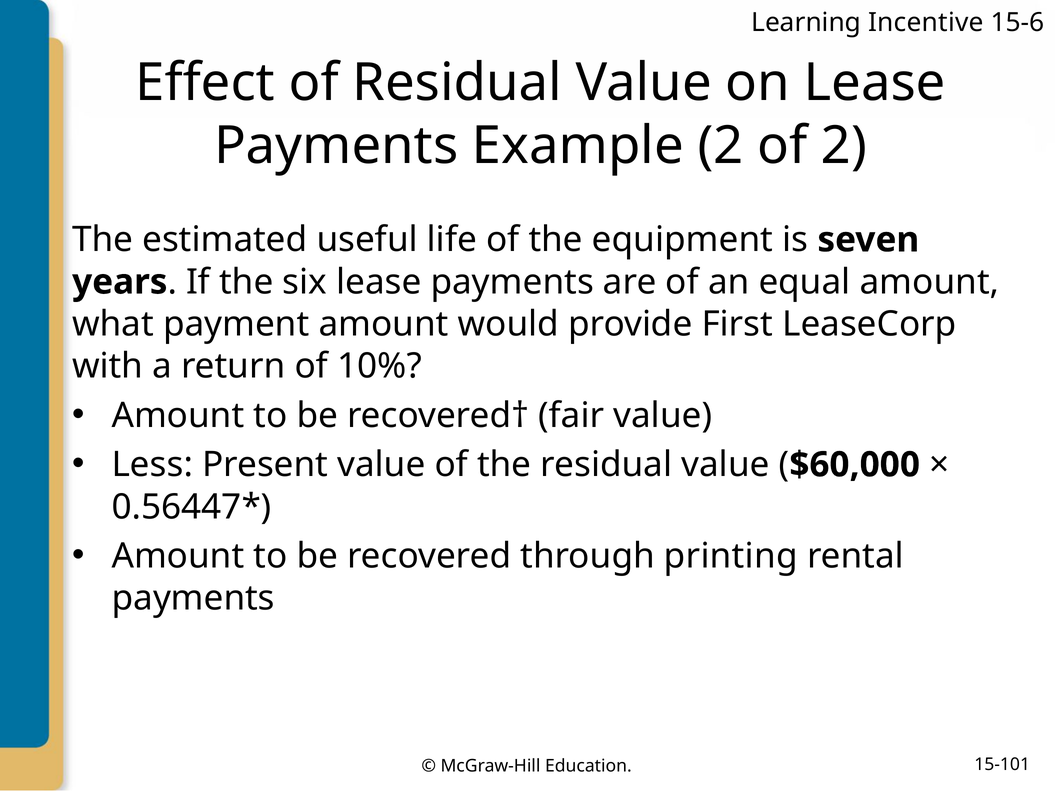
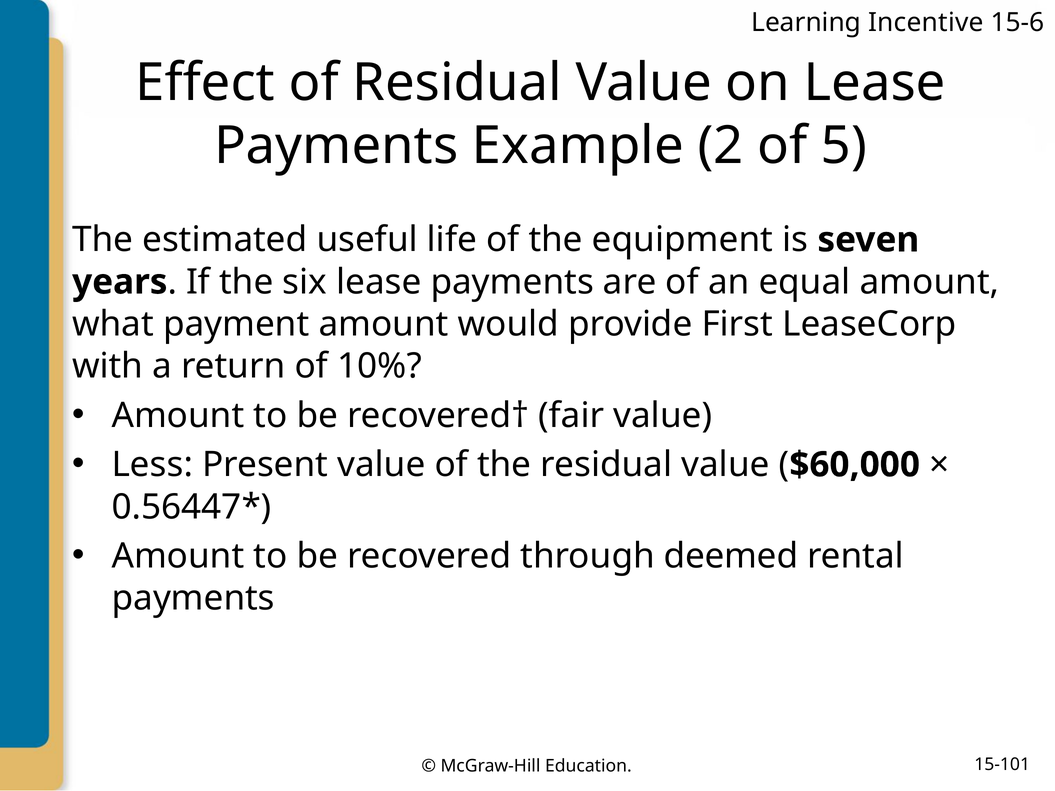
of 2: 2 -> 5 (844, 146)
printing: printing -> deemed (731, 556)
